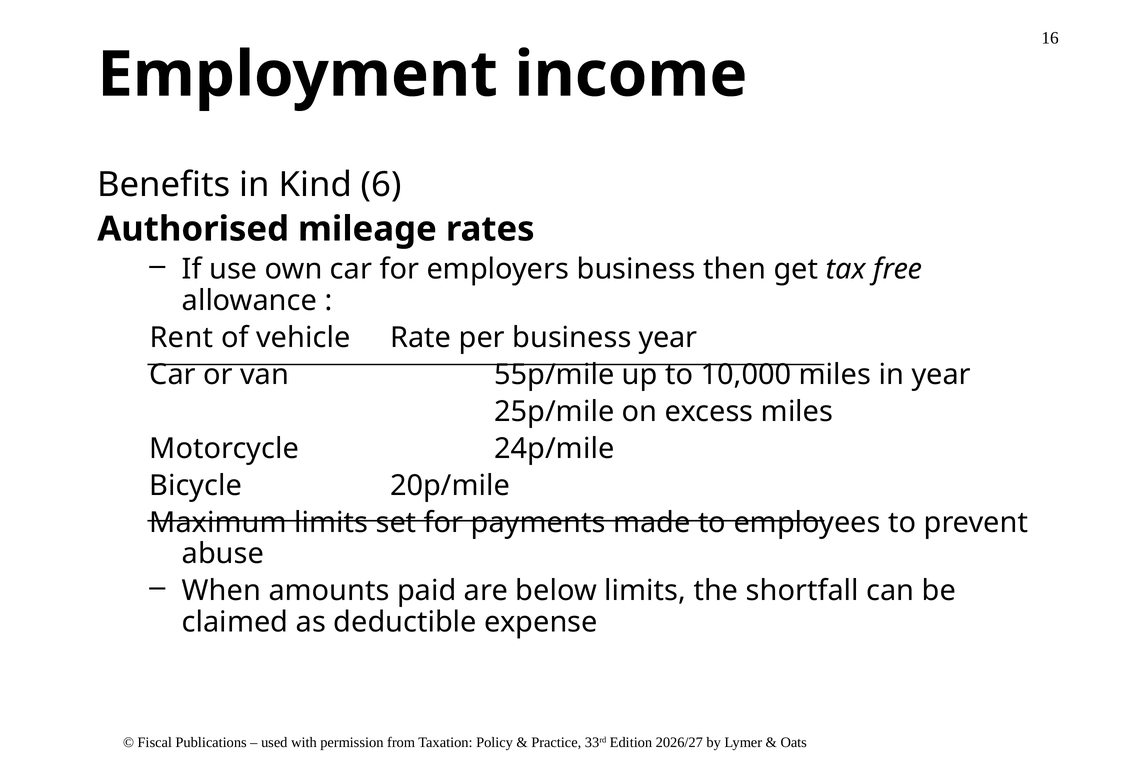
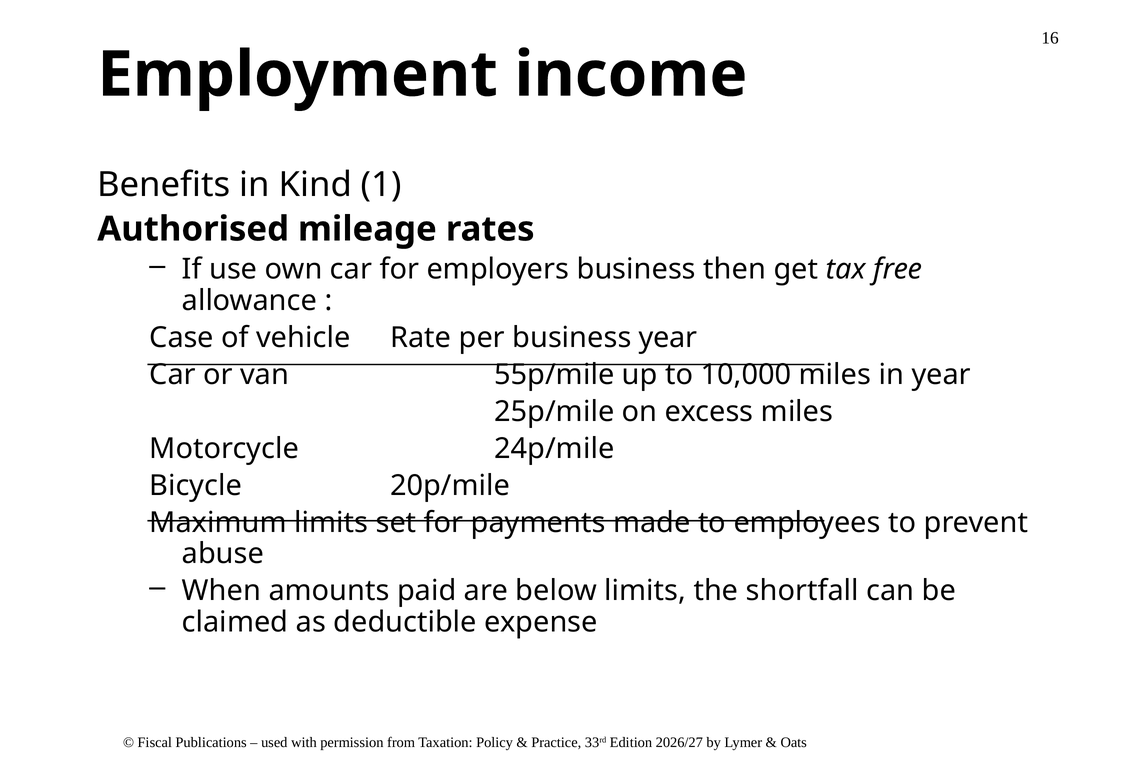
6: 6 -> 1 (381, 185)
Rent: Rent -> Case (182, 337)
